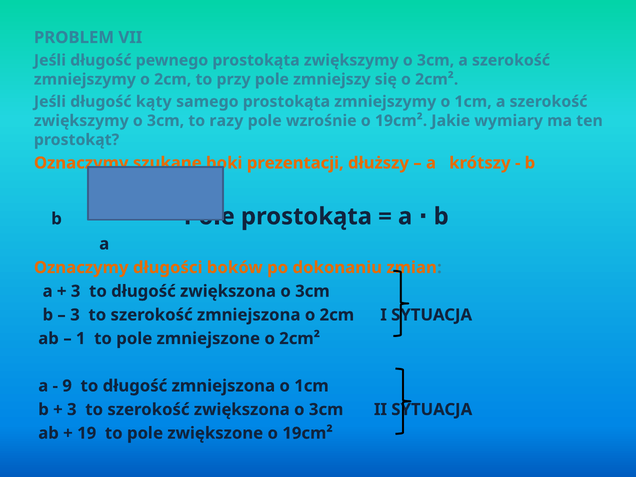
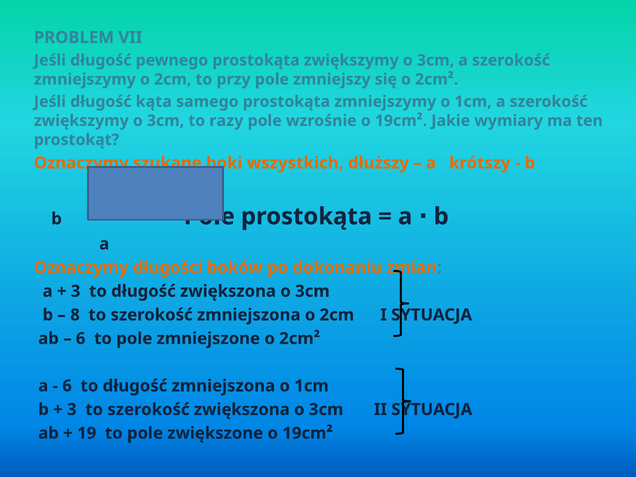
kąty: kąty -> kąta (154, 102)
prezentacji: prezentacji -> wszystkich (295, 163)
3: 3 -> 8 (75, 315)
1: 1 -> 6 (81, 339)
9: 9 -> 6 (67, 386)
